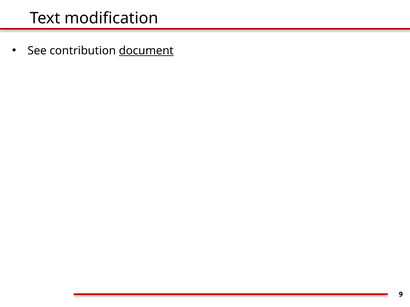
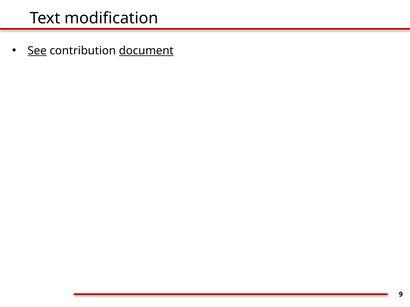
See underline: none -> present (37, 51)
